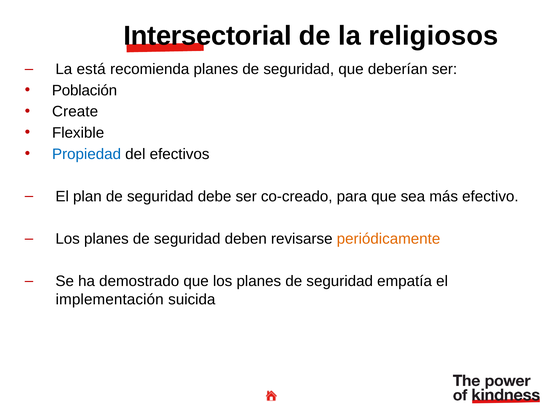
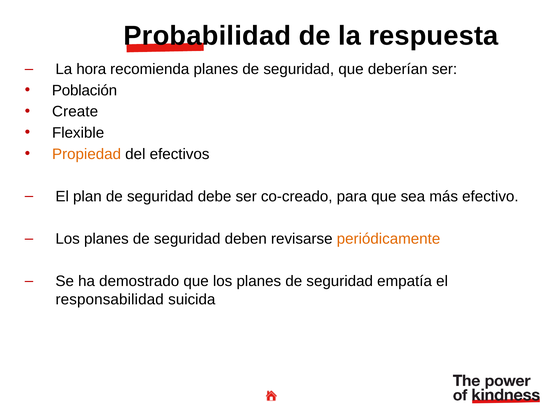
Intersectorial: Intersectorial -> Probabilidad (207, 36)
religiosos: religiosos -> respuesta (433, 36)
está: está -> hora (91, 69)
Propiedad colour: blue -> orange (87, 154)
implementación: implementación -> responsabilidad (110, 299)
